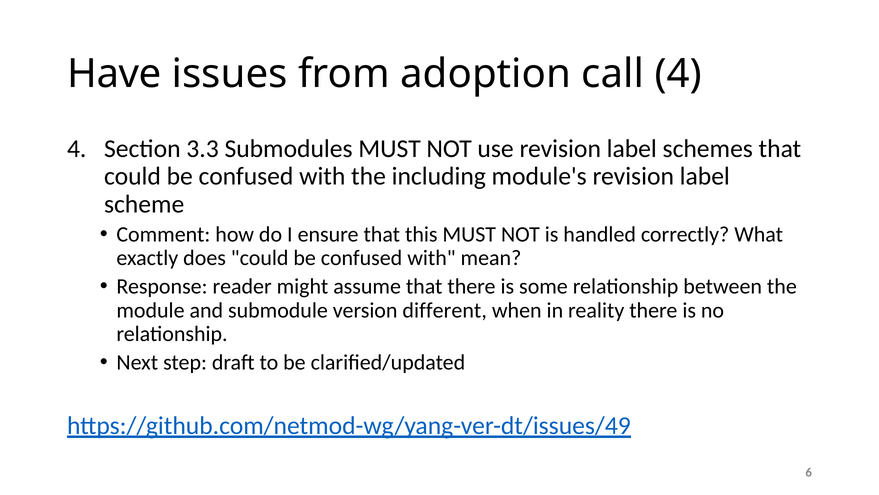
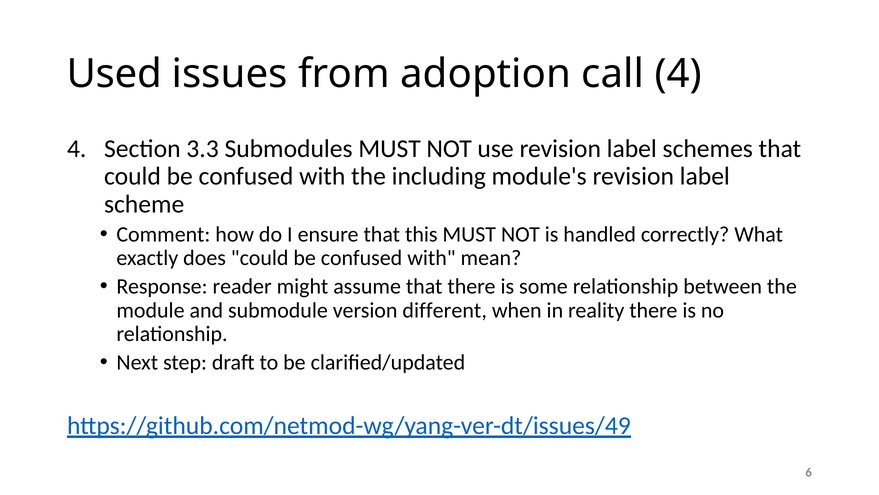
Have: Have -> Used (114, 74)
